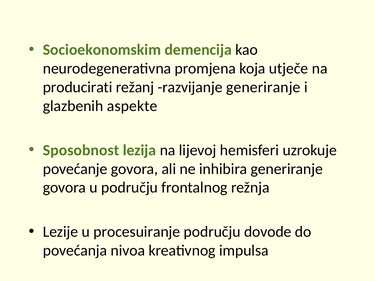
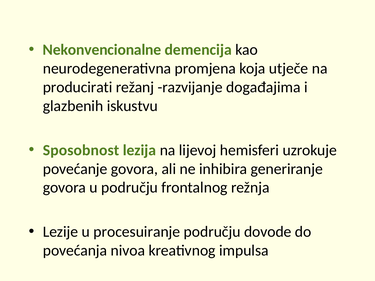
Socioekonomskim: Socioekonomskim -> Nekonvencionalne (102, 50)
razvijanje generiranje: generiranje -> događajima (263, 87)
aspekte: aspekte -> iskustvu (132, 106)
